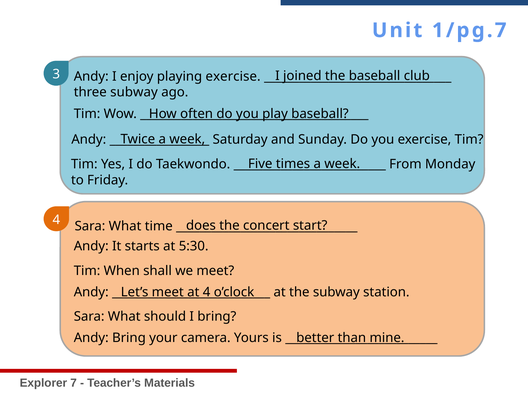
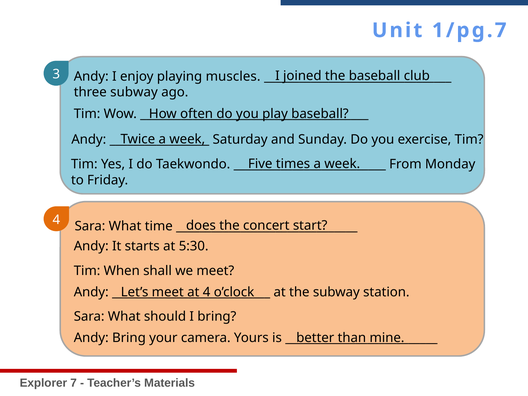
playing exercise: exercise -> muscles (233, 76)
